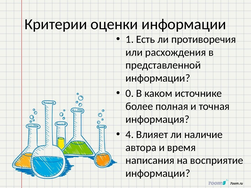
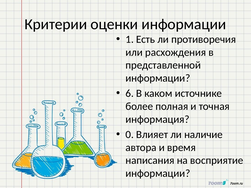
0: 0 -> 6 (130, 94)
4: 4 -> 0 (130, 135)
